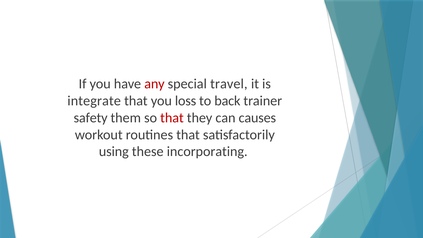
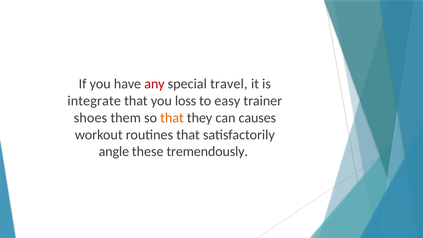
back: back -> easy (227, 101)
safety: safety -> shoes (90, 118)
that colour: red -> orange (172, 118)
using: using -> angle (114, 152)
incorporating: incorporating -> tremendously (207, 152)
